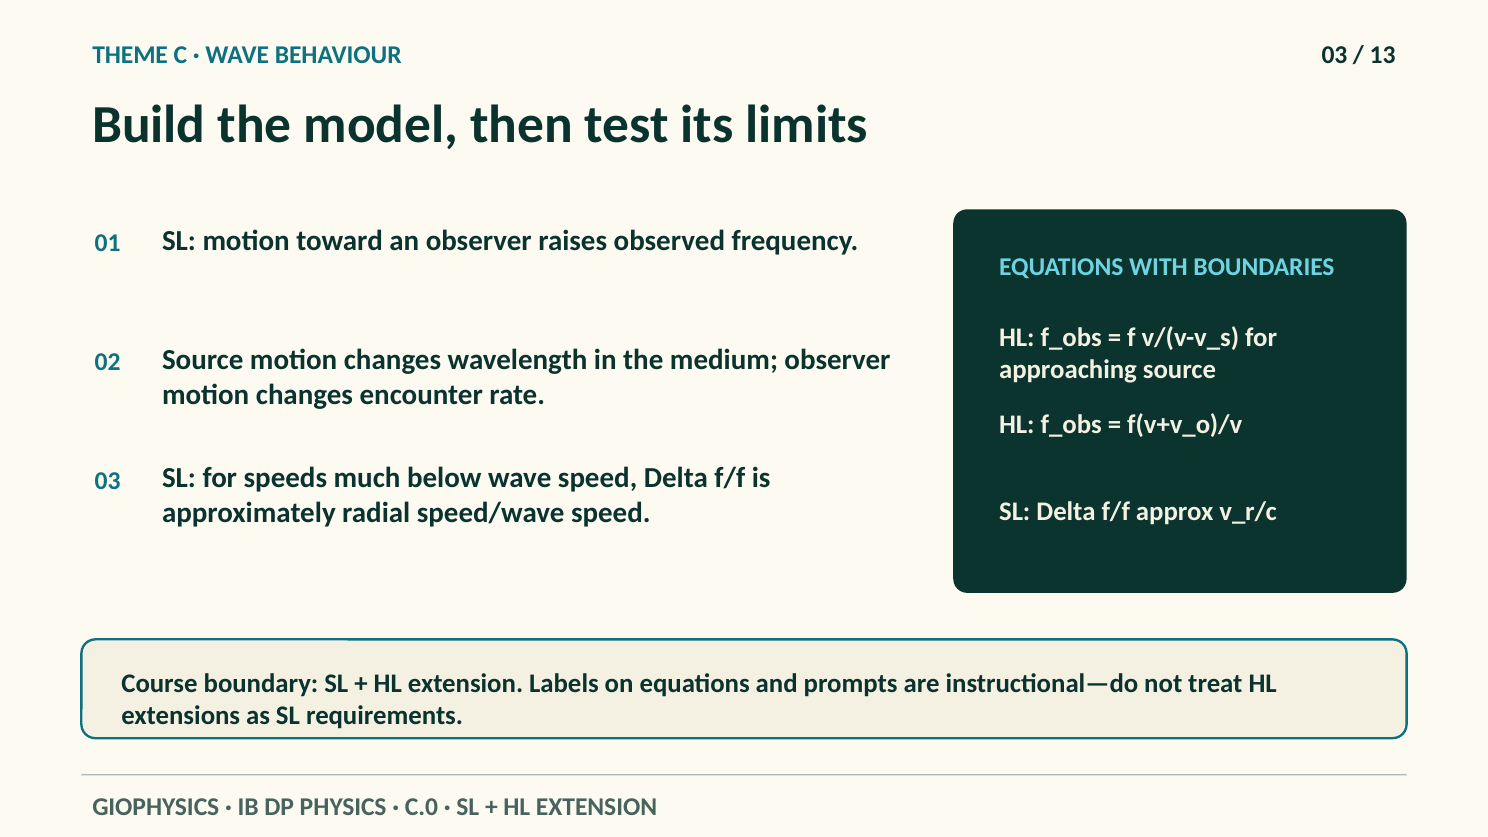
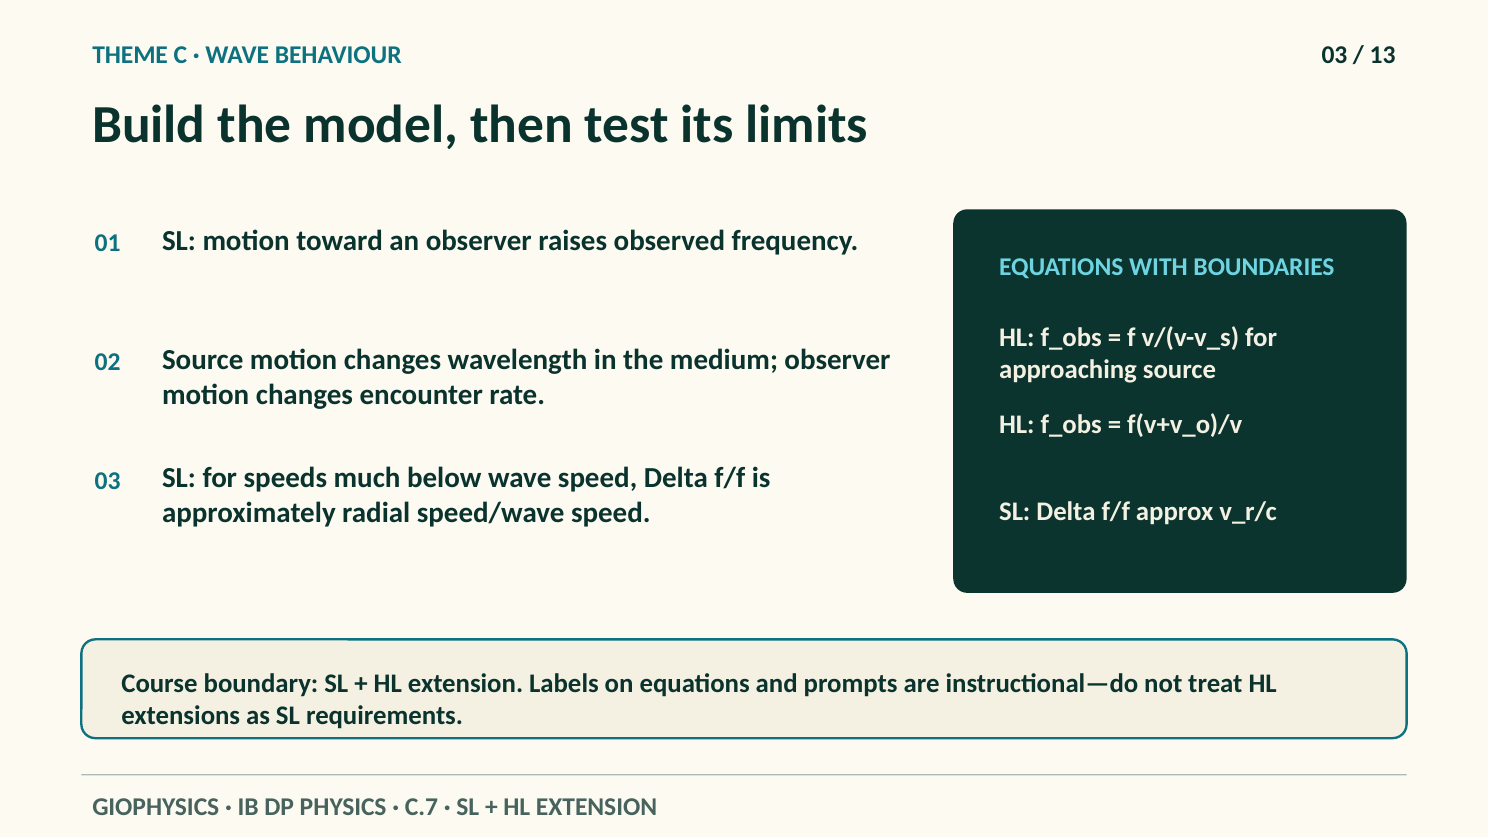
C.0: C.0 -> C.7 (422, 807)
